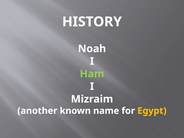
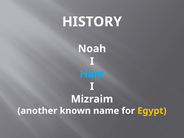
Ham colour: light green -> light blue (92, 74)
